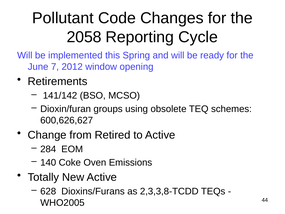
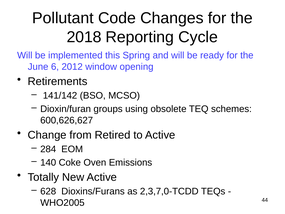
2058: 2058 -> 2018 (84, 37)
7: 7 -> 6 (55, 67)
2,3,3,8-TCDD: 2,3,3,8-TCDD -> 2,3,7,0-TCDD (169, 191)
